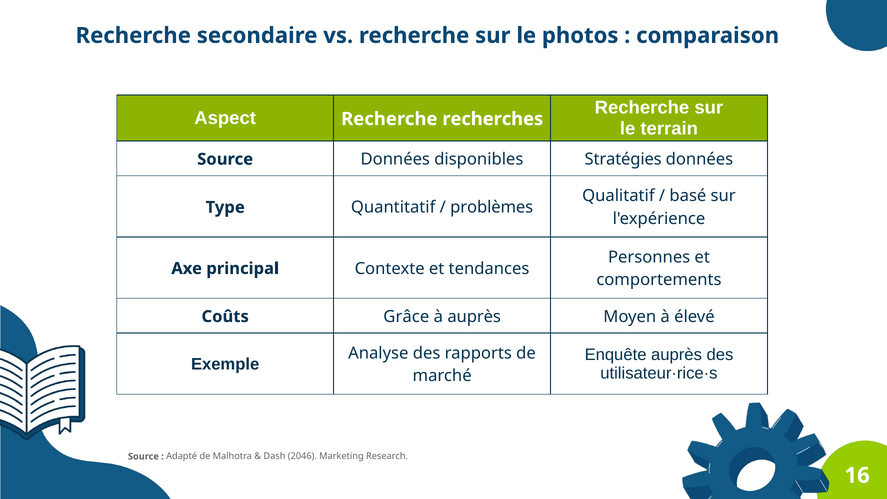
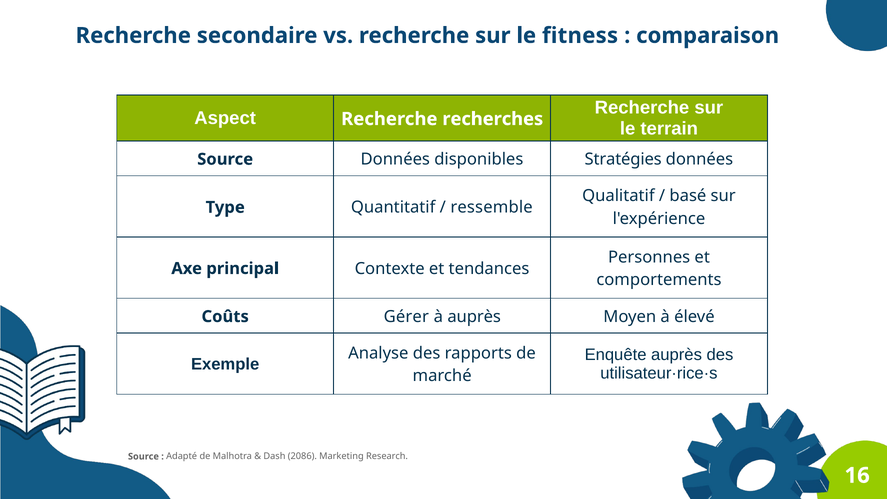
photos: photos -> fitness (580, 36)
problèmes: problèmes -> ressemble (492, 207)
Grâce: Grâce -> Gérer (406, 317)
2046: 2046 -> 2086 (302, 456)
